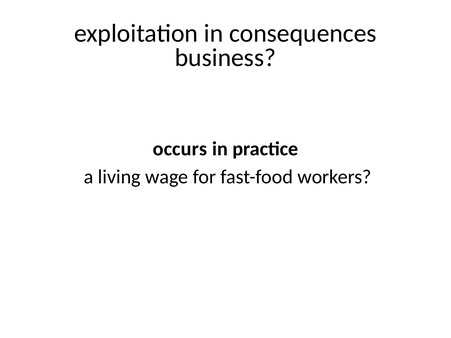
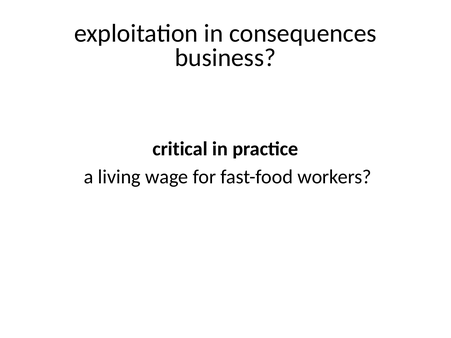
occurs: occurs -> critical (180, 149)
